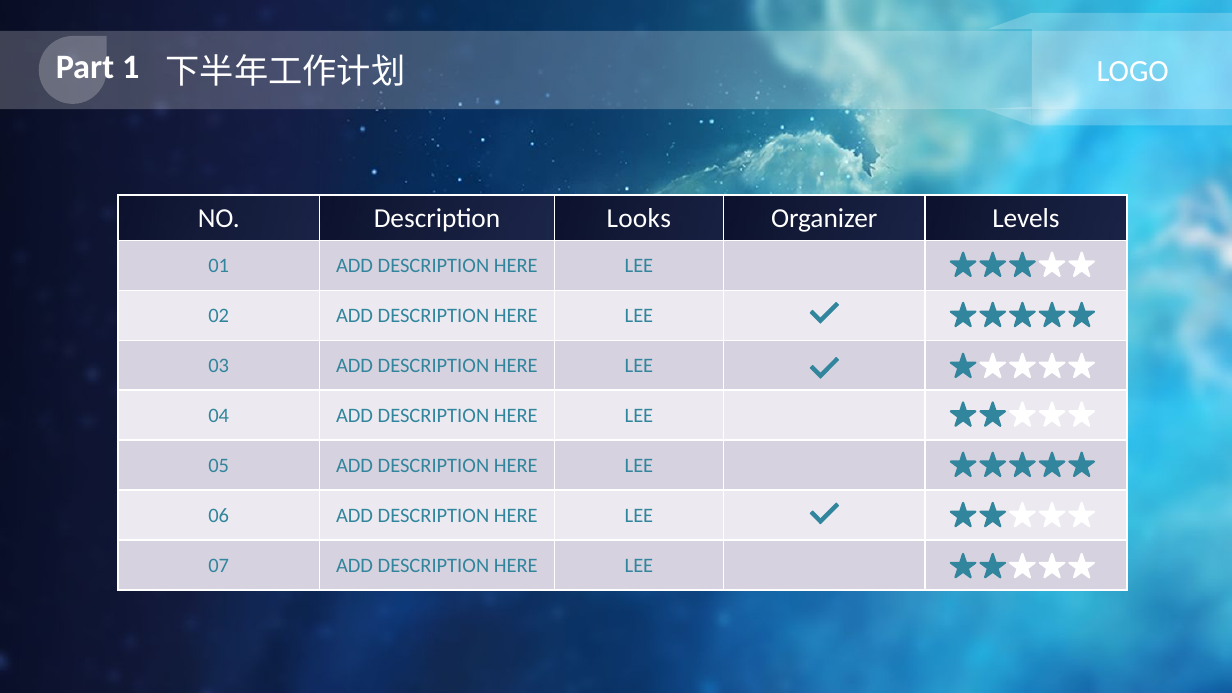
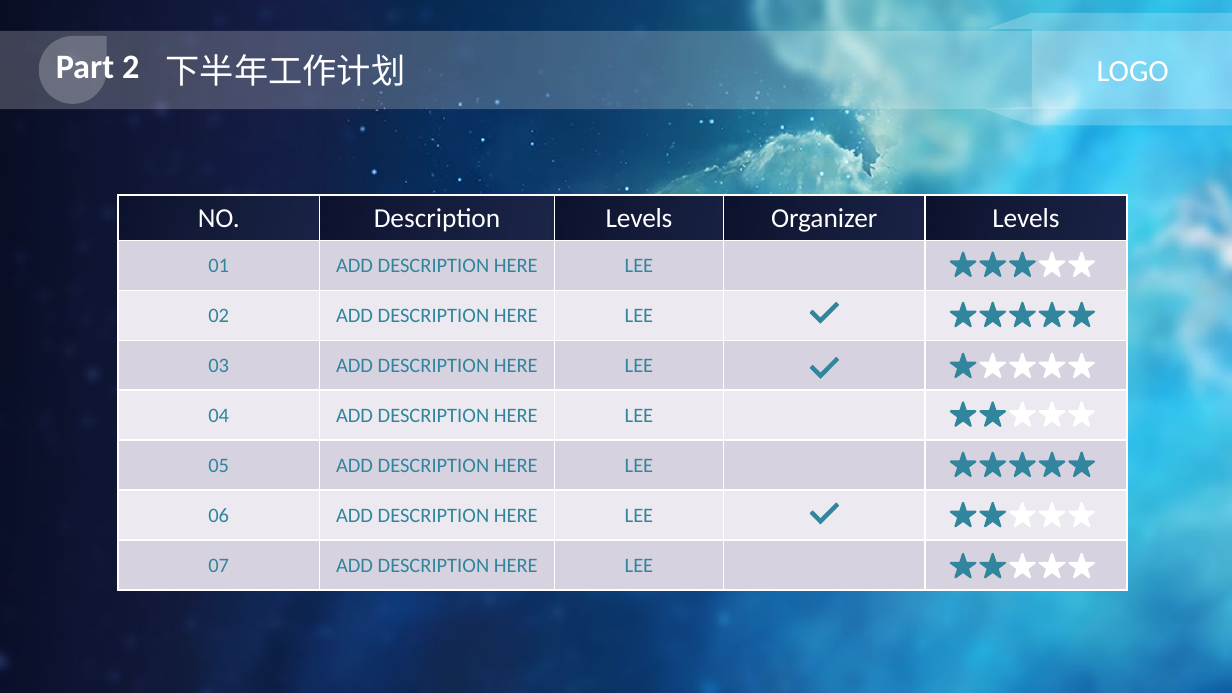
1: 1 -> 2 (131, 67)
Description Looks: Looks -> Levels (639, 218)
